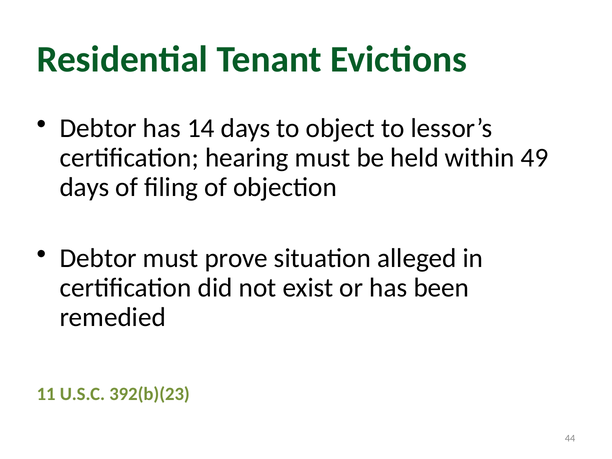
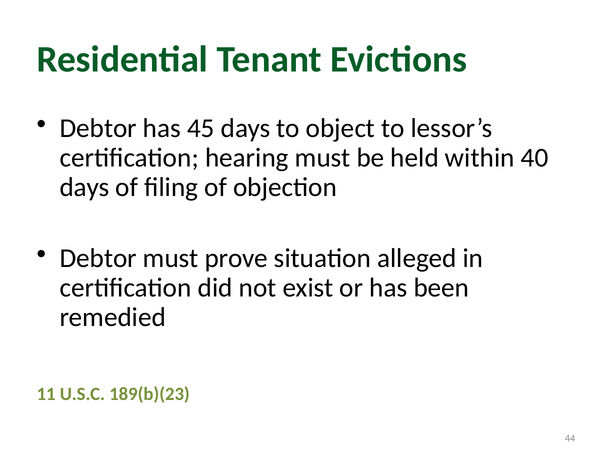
14: 14 -> 45 (201, 128)
49: 49 -> 40 (535, 158)
392(b)(23: 392(b)(23 -> 189(b)(23 (150, 394)
